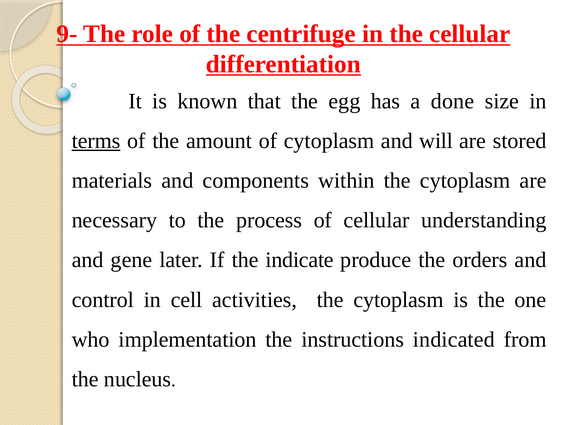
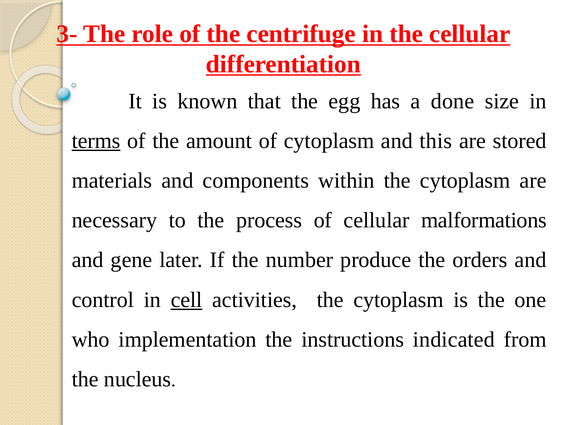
9-: 9- -> 3- (67, 34)
will: will -> this (436, 141)
understanding: understanding -> malformations (484, 220)
indicate: indicate -> number (300, 260)
cell underline: none -> present (187, 300)
